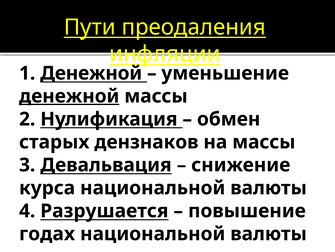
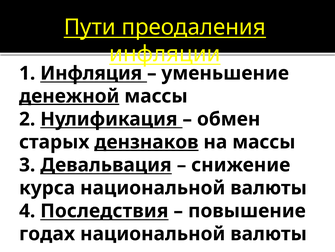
1 Денежной: Денежной -> Инфляция (91, 73)
дензнаков underline: none -> present (146, 142)
Разрушается: Разрушается -> Последствия (104, 210)
